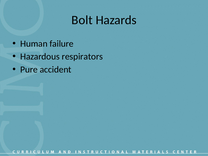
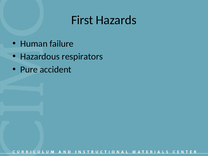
Bolt: Bolt -> First (82, 20)
